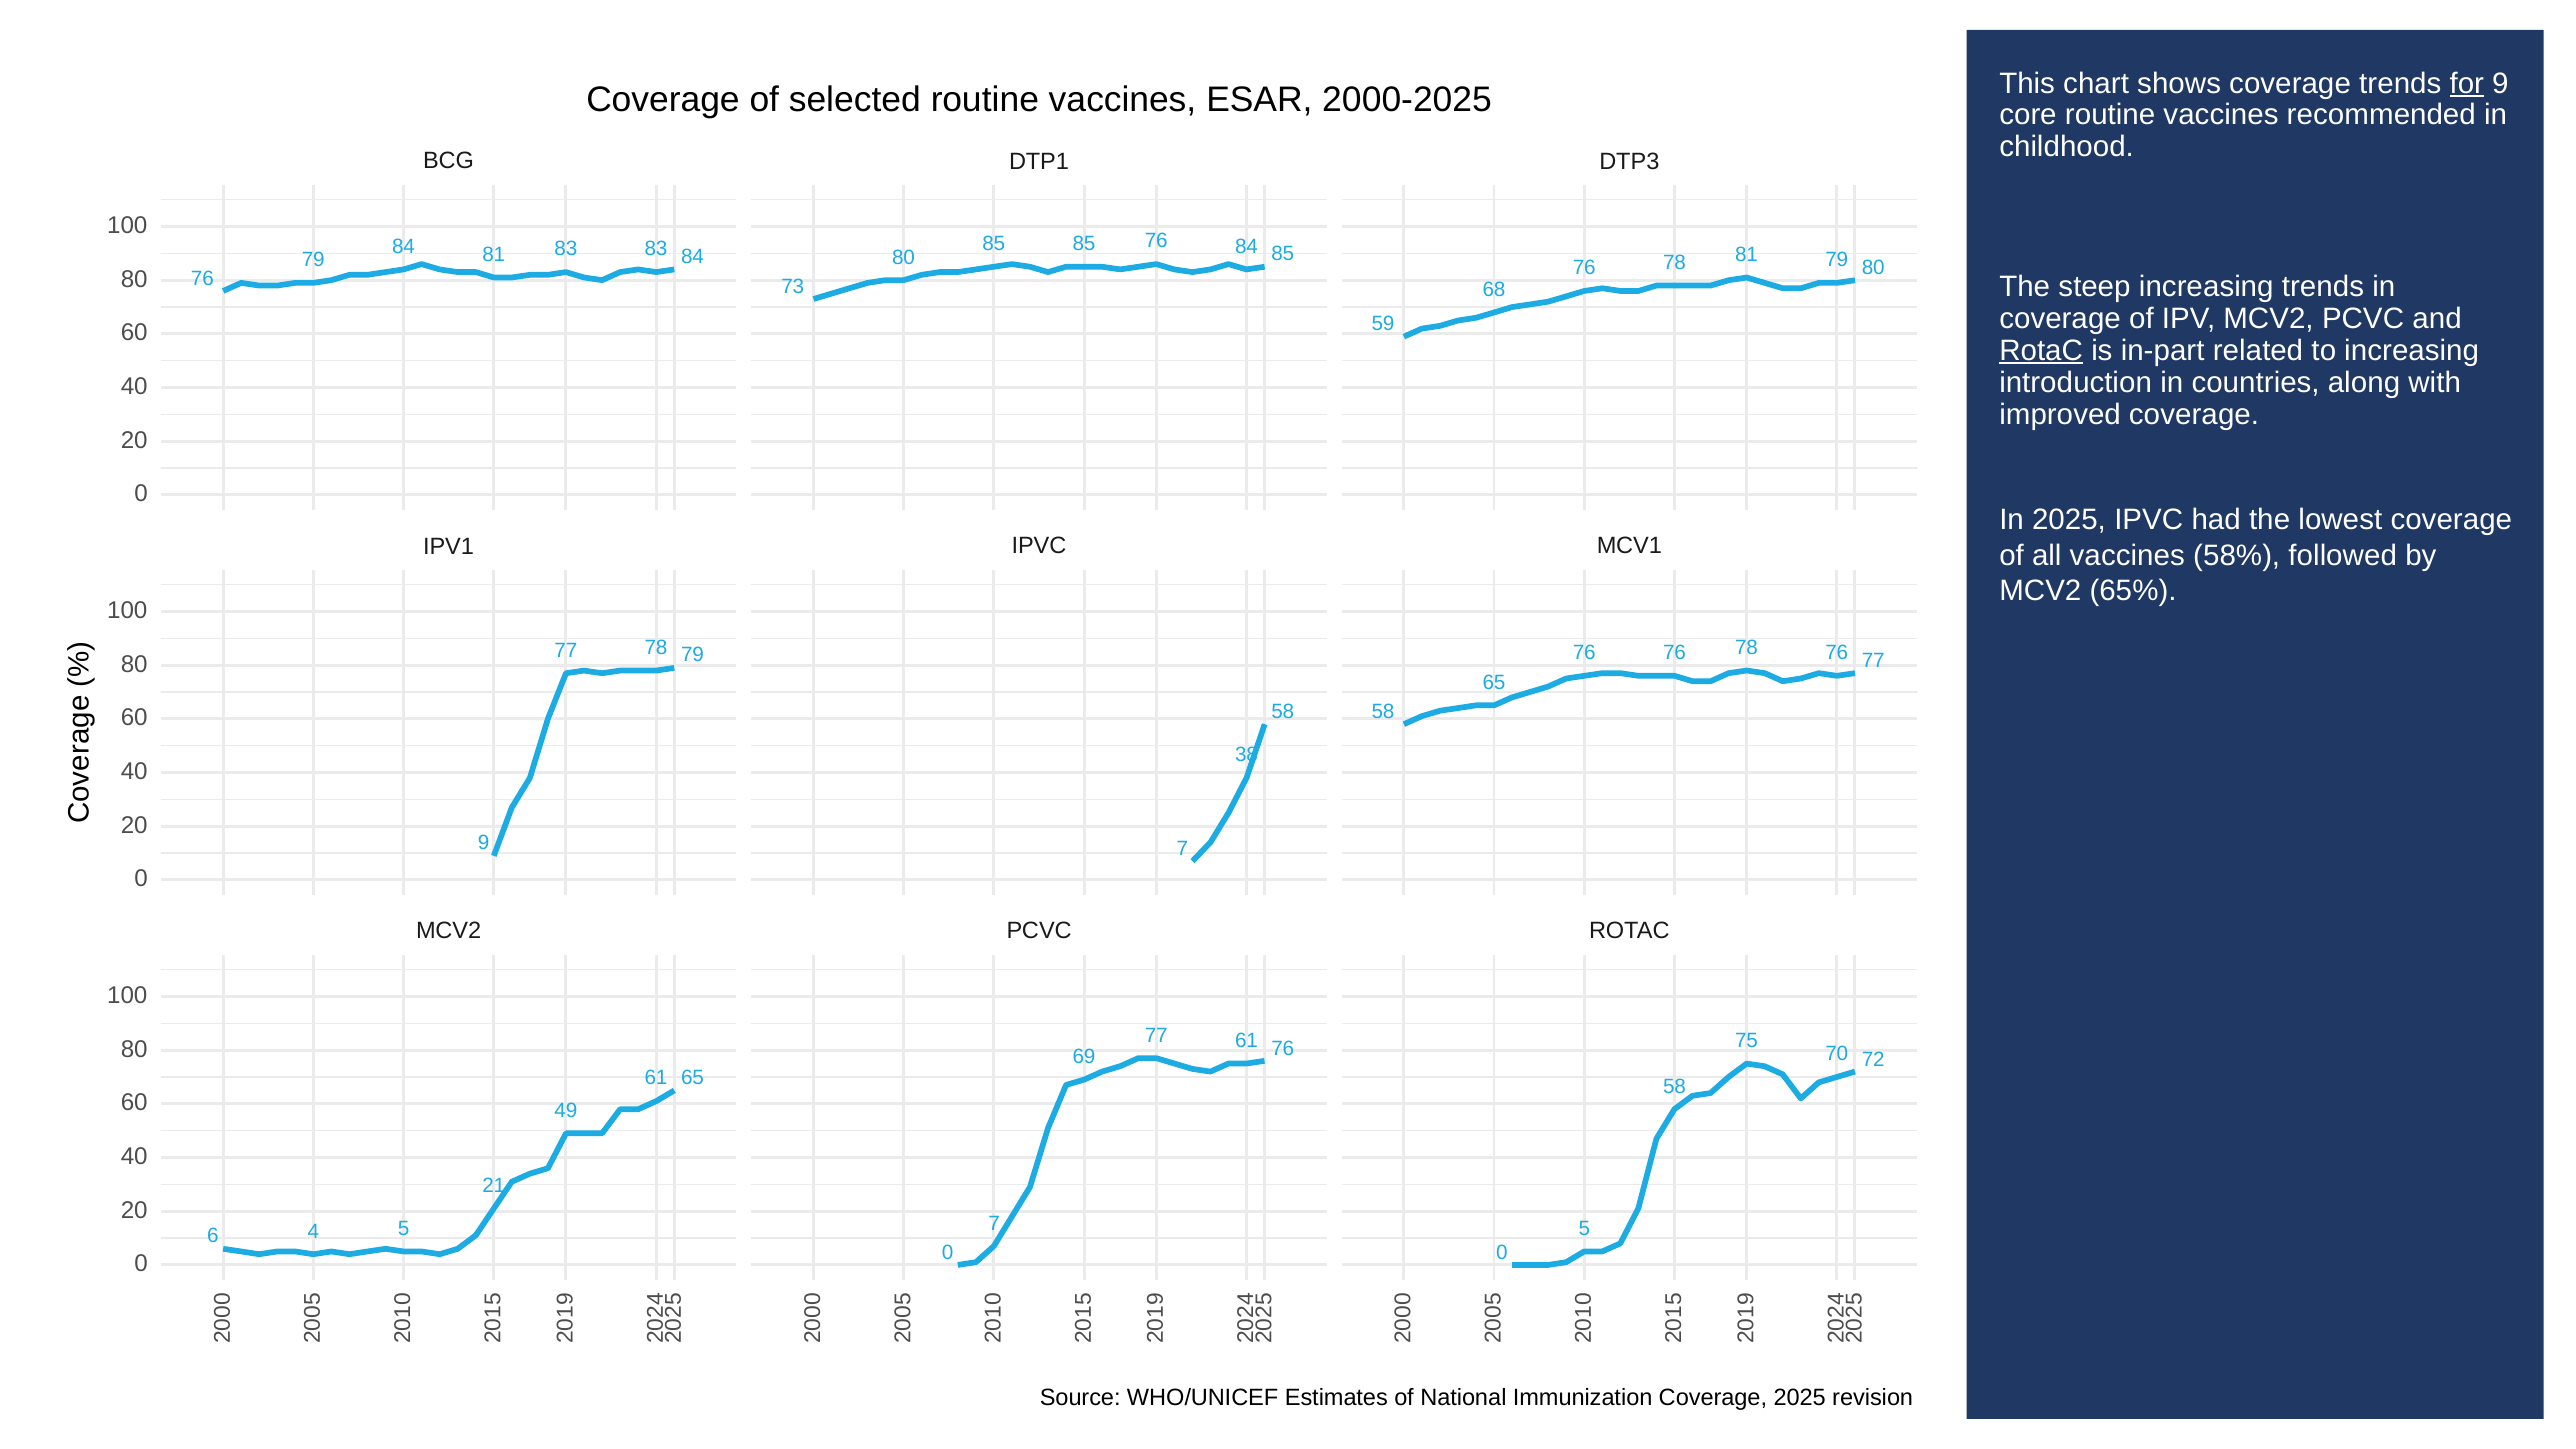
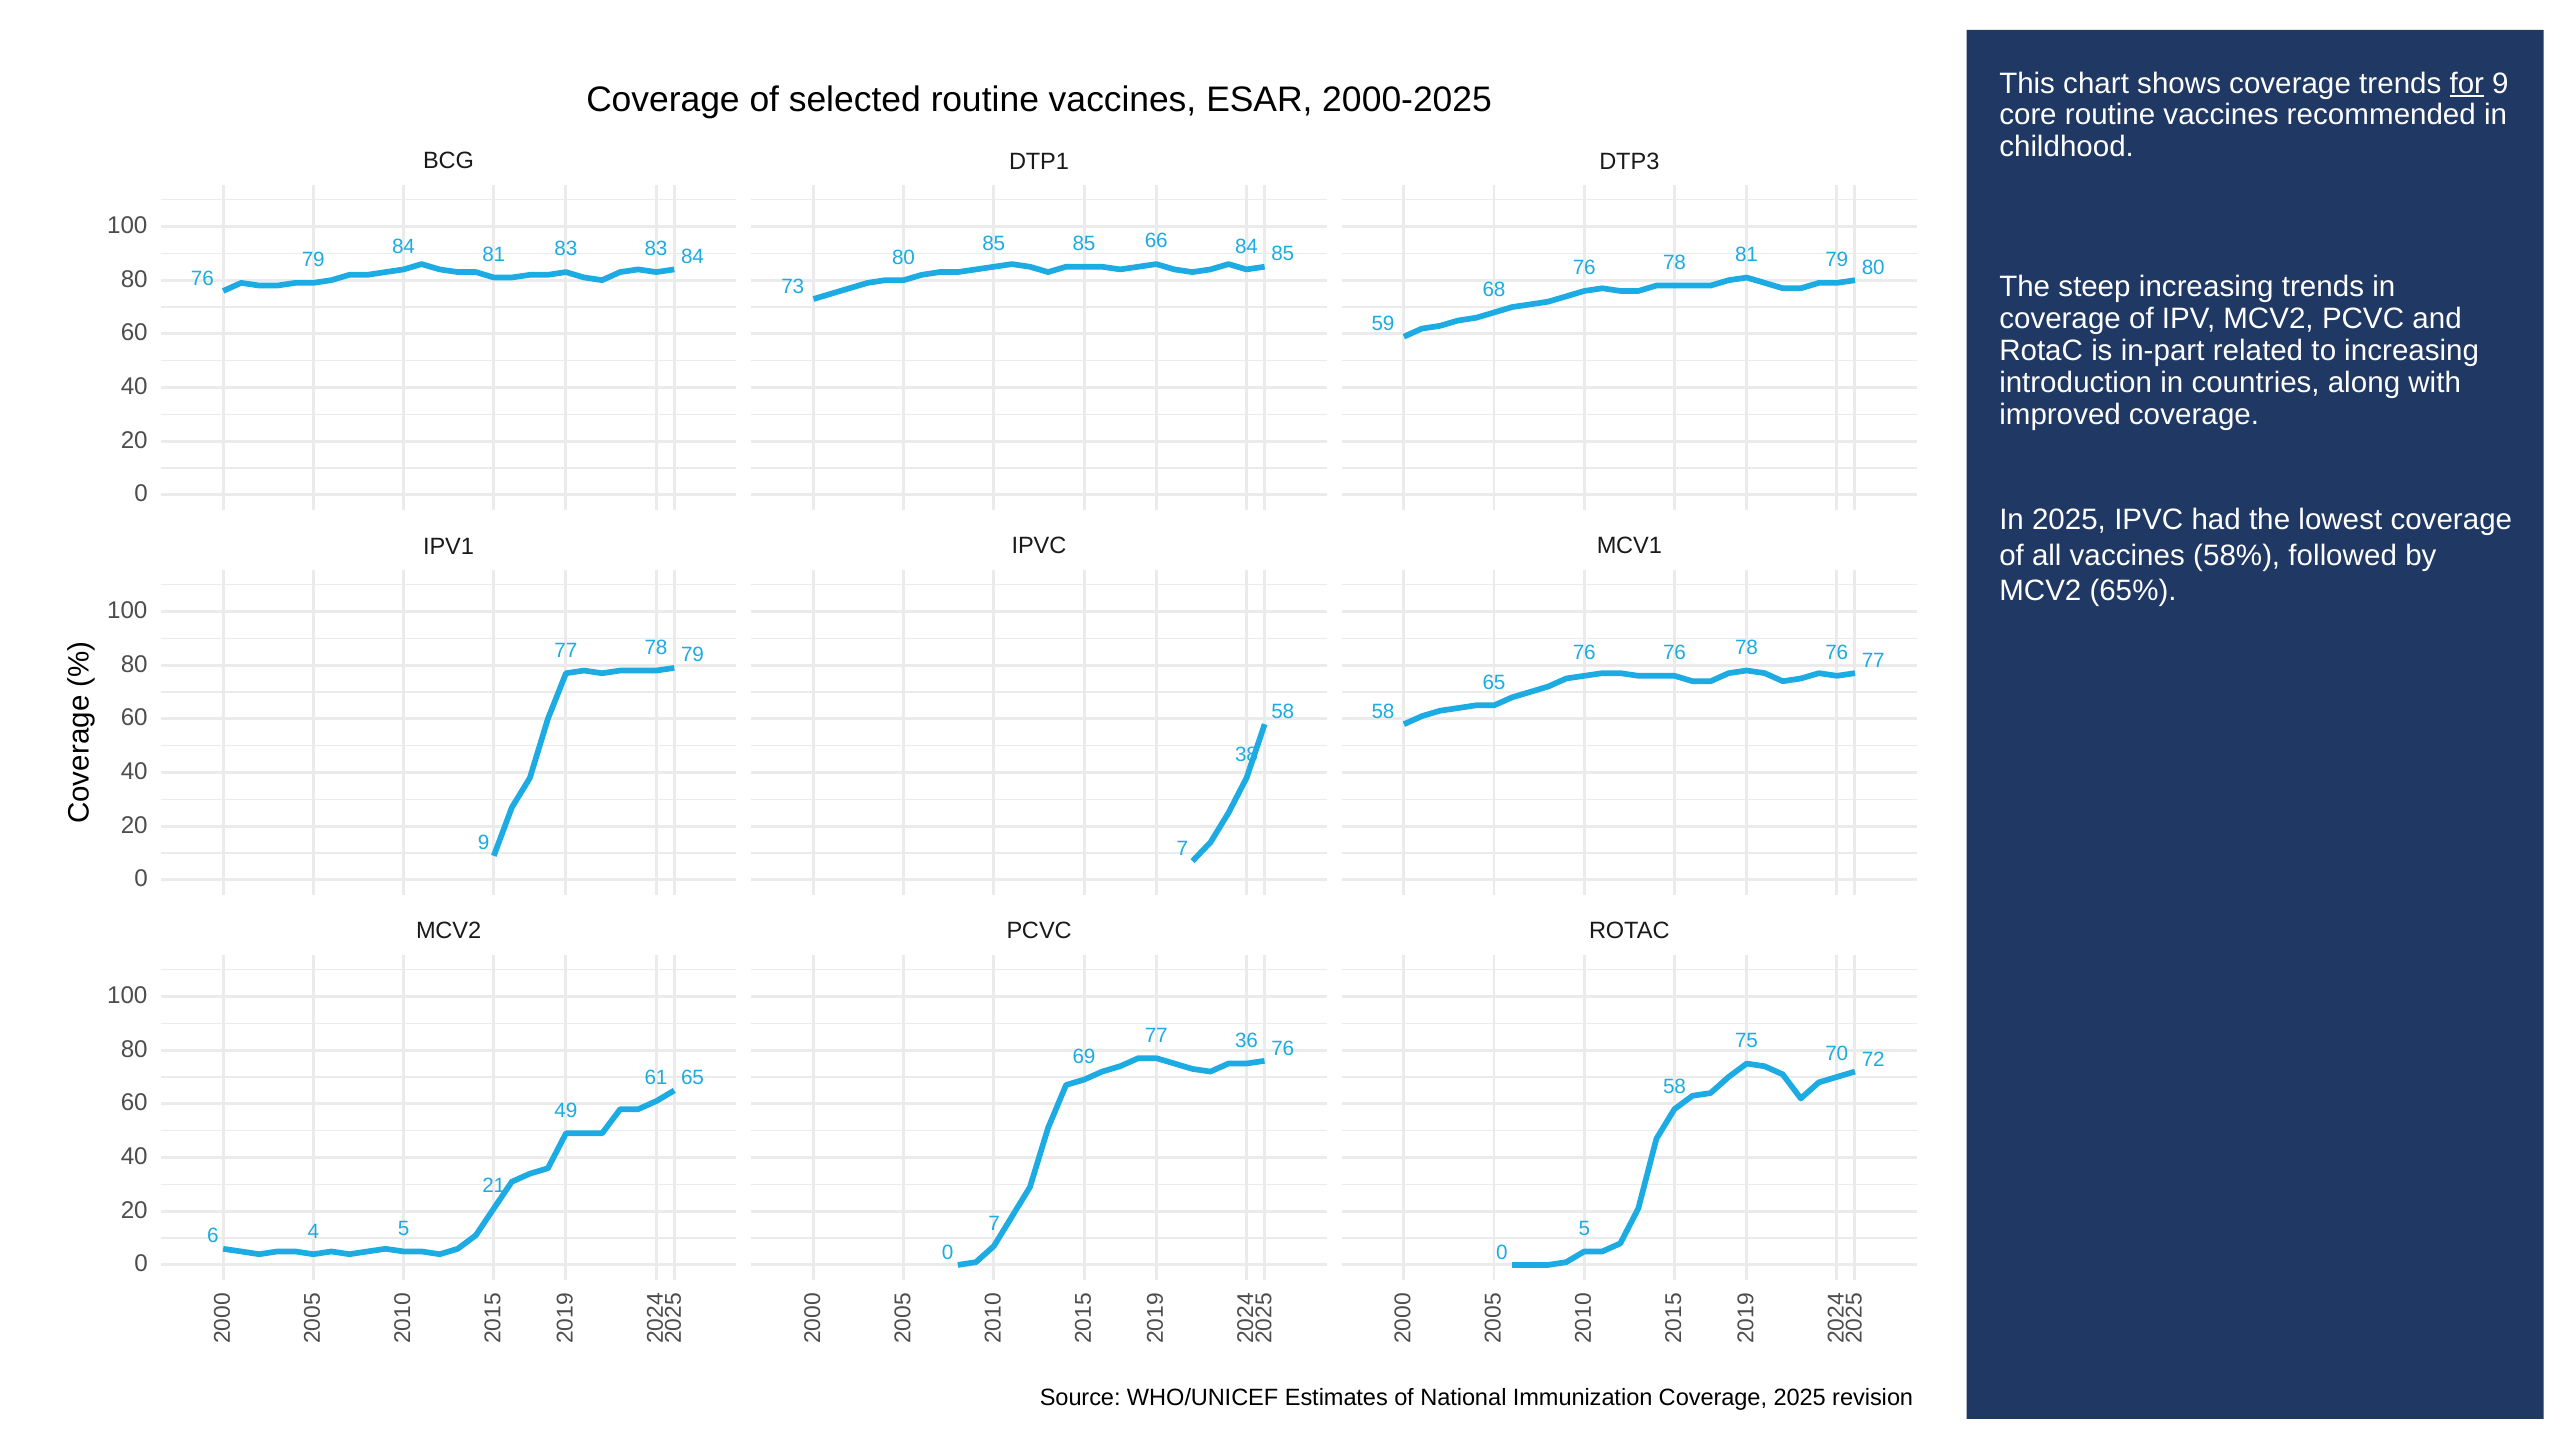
85 76: 76 -> 66 (1156, 241)
RotaC underline: present -> none (2041, 351)
77 61: 61 -> 36 (1247, 1041)
